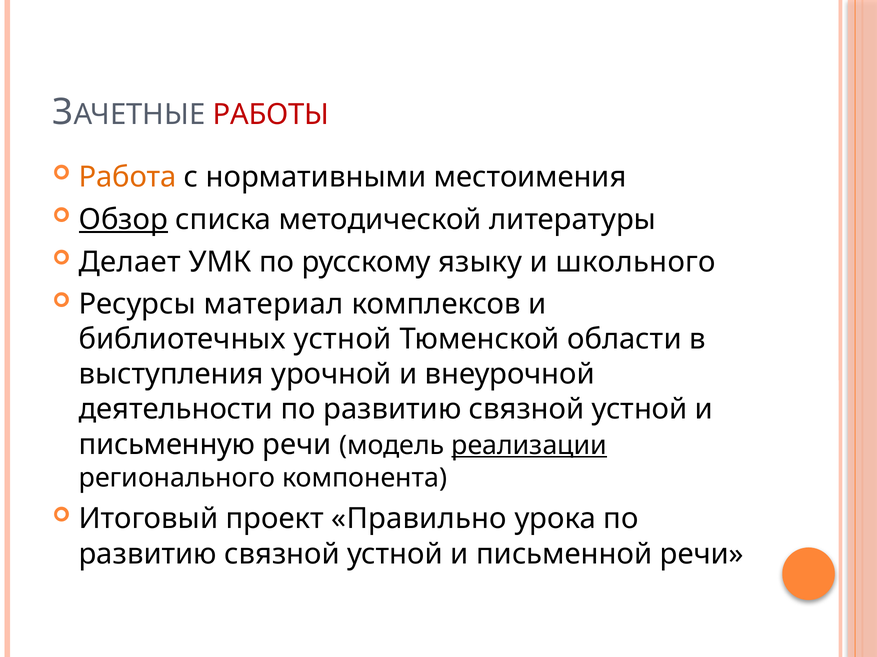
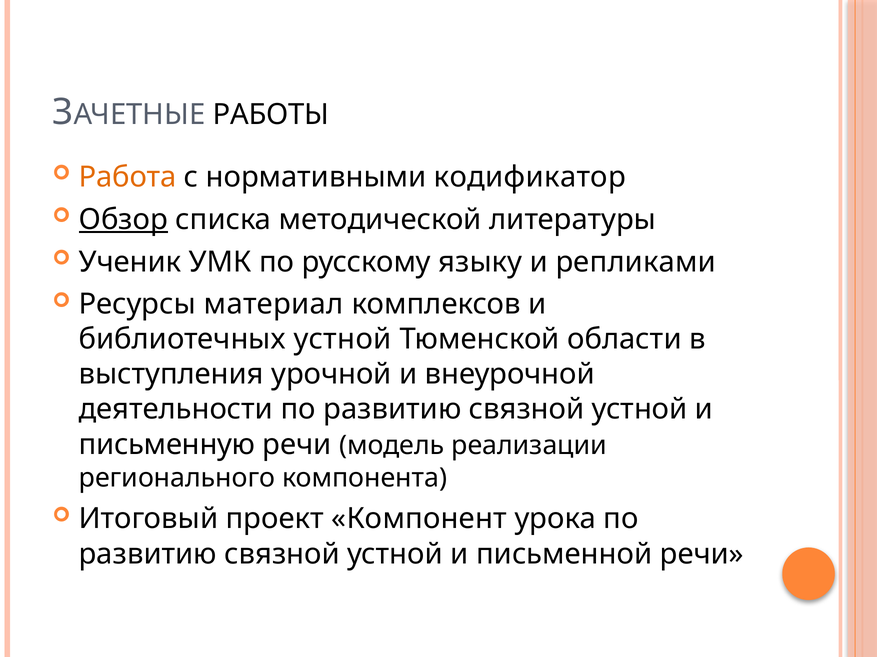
РАБОТЫ colour: red -> black (271, 115)
местоимения: местоимения -> кодификатор (530, 177)
Делает: Делает -> Ученик (130, 262)
школьного: школьного -> репликами (636, 262)
реализации underline: present -> none (529, 446)
Правильно: Правильно -> Компонент (419, 519)
